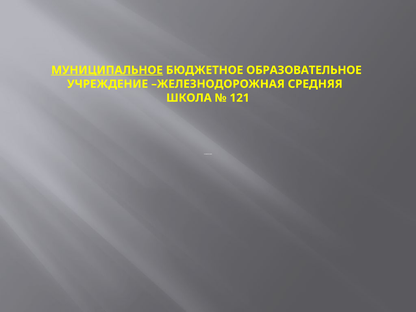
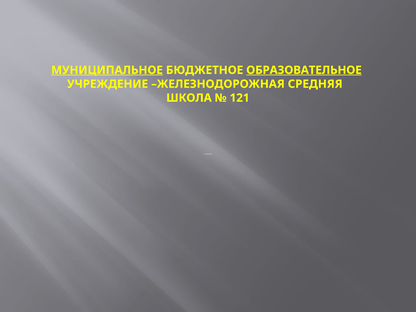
ОБРАЗОВАТЕЛЬНОЕ underline: none -> present (304, 70)
